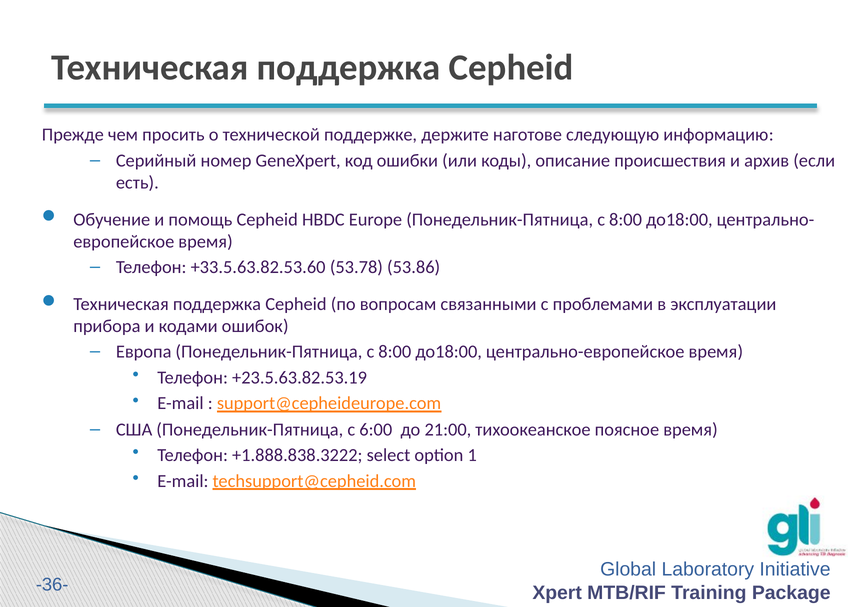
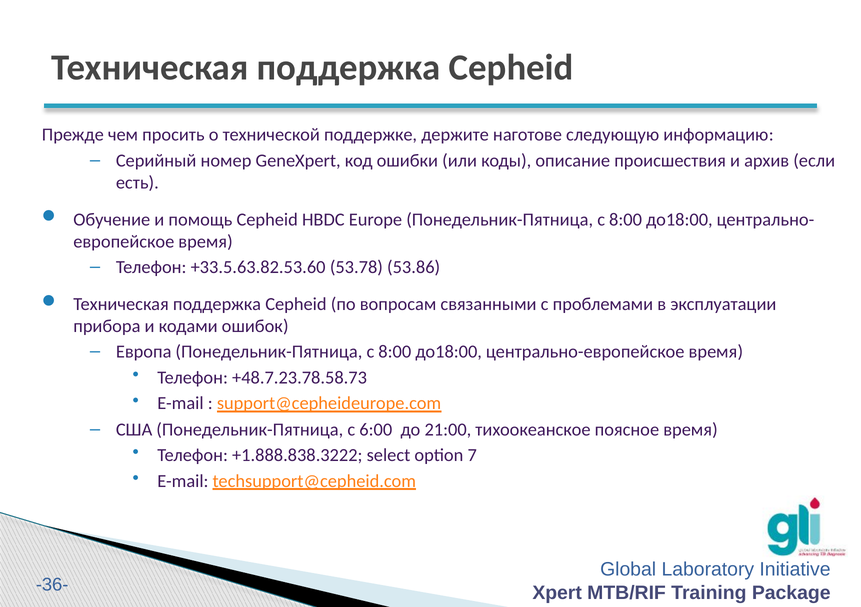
+23.5.63.82.53.19: +23.5.63.82.53.19 -> +48.7.23.78.58.73 (300, 378)
1: 1 -> 7 (472, 456)
